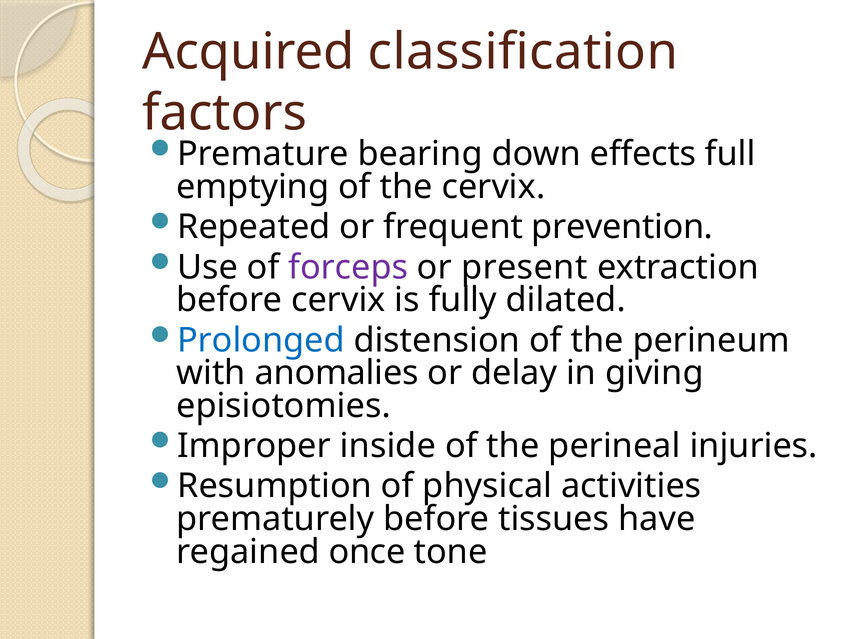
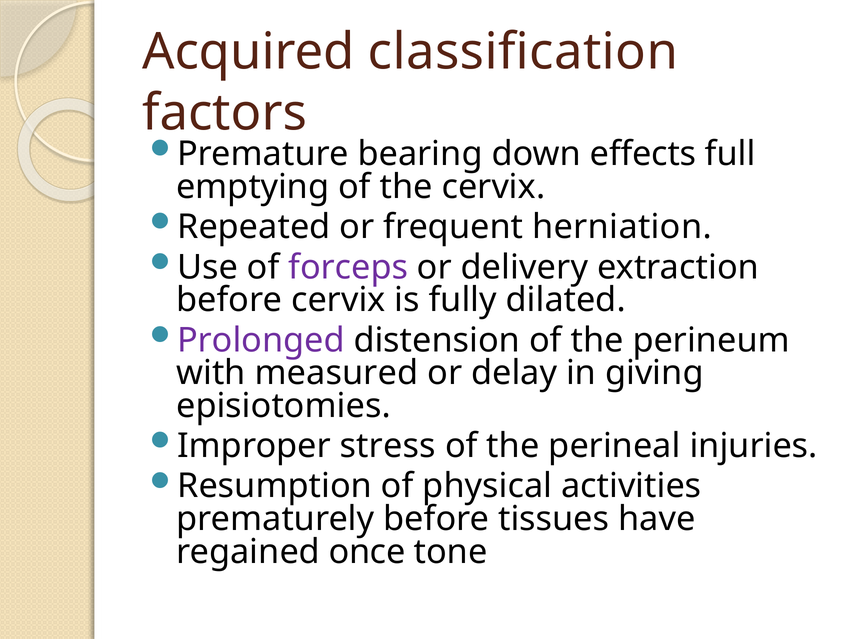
prevention: prevention -> herniation (622, 227)
present: present -> delivery (524, 267)
Prolonged colour: blue -> purple (261, 340)
anomalies: anomalies -> measured (336, 373)
inside: inside -> stress (388, 446)
